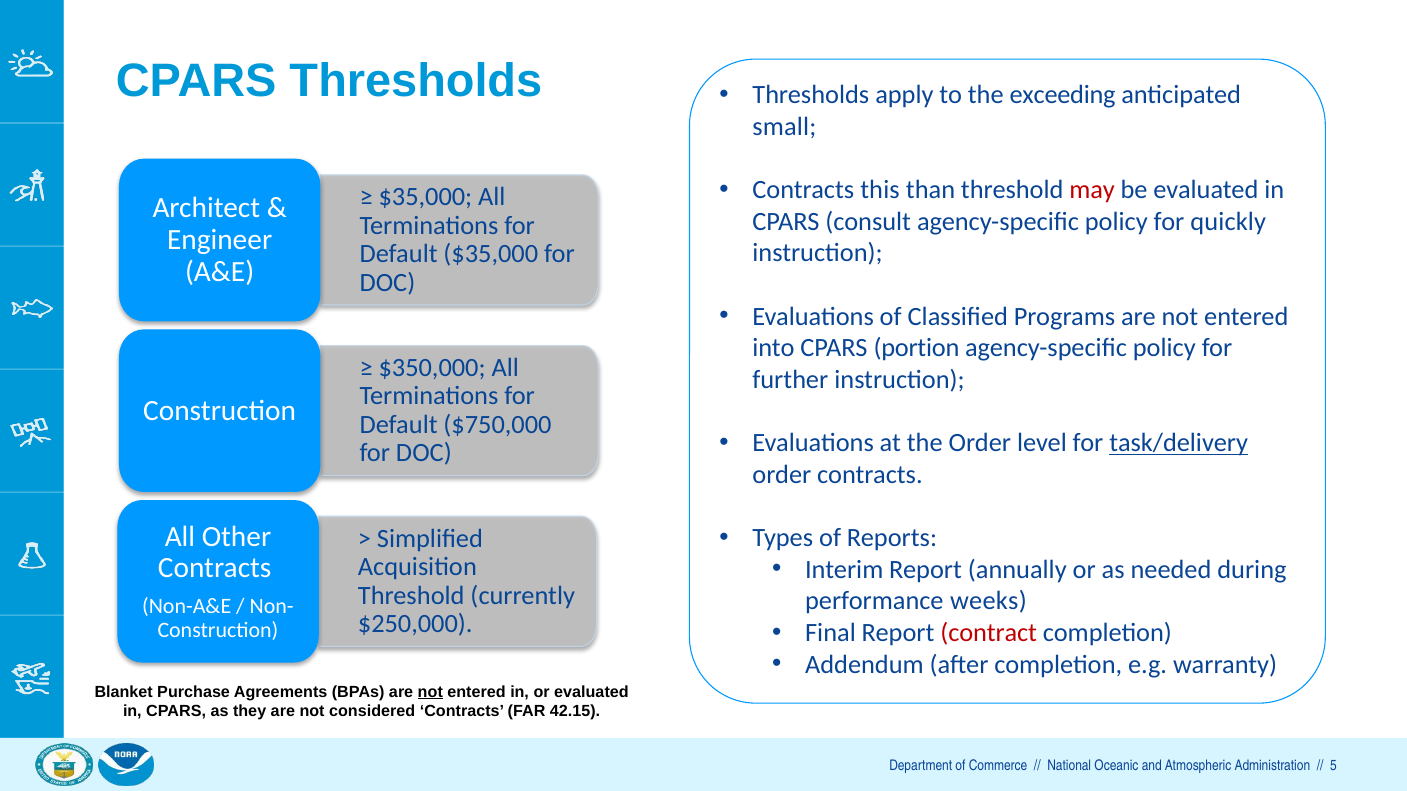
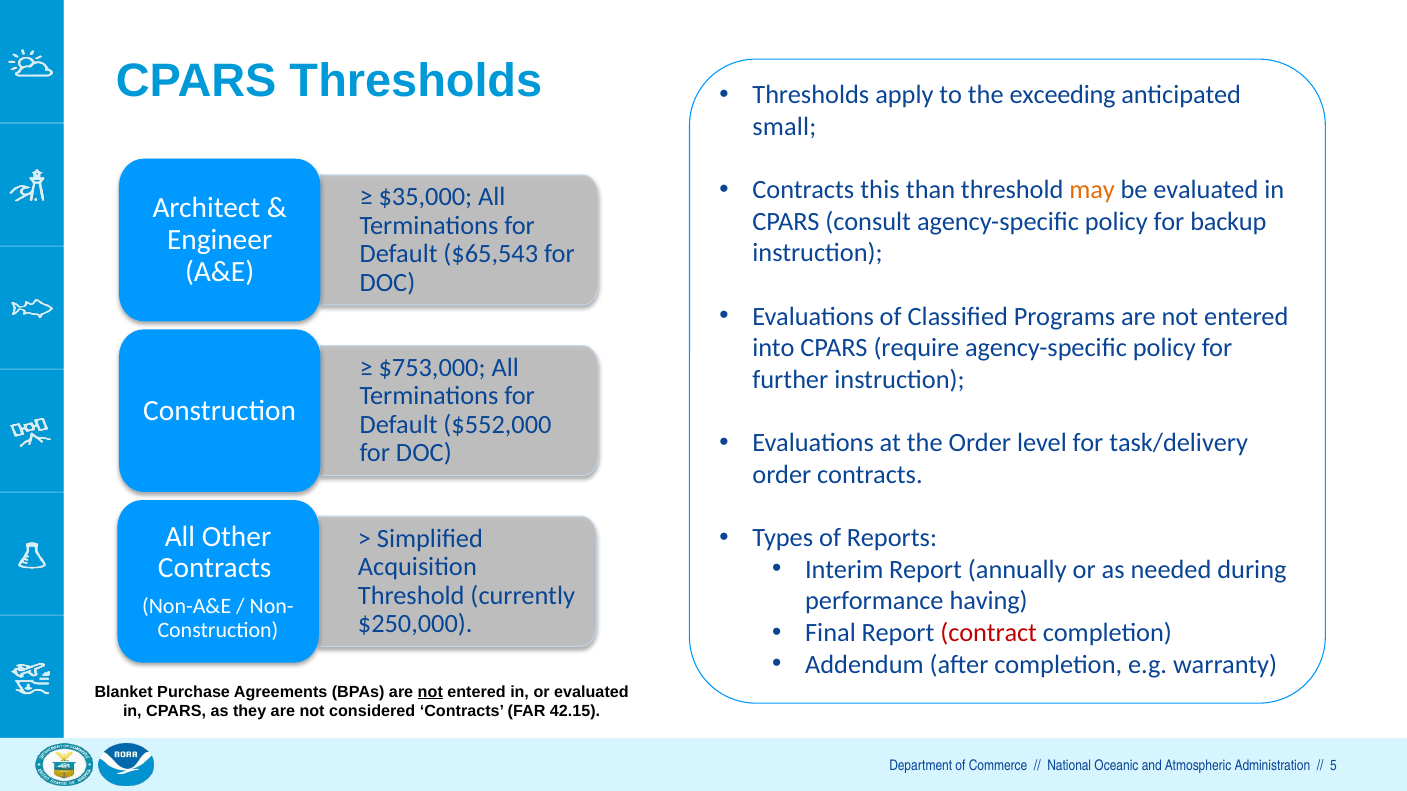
may colour: red -> orange (1092, 190)
quickly: quickly -> backup (1228, 222)
Default $35,000: $35,000 -> $65,543 (491, 254)
portion: portion -> require (916, 348)
$350,000: $350,000 -> $753,000 (432, 368)
$750,000: $750,000 -> $552,000 (497, 425)
task/delivery underline: present -> none (1179, 443)
weeks: weeks -> having (989, 602)
